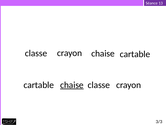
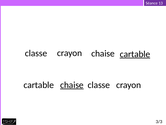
cartable underline: none -> present (135, 54)
